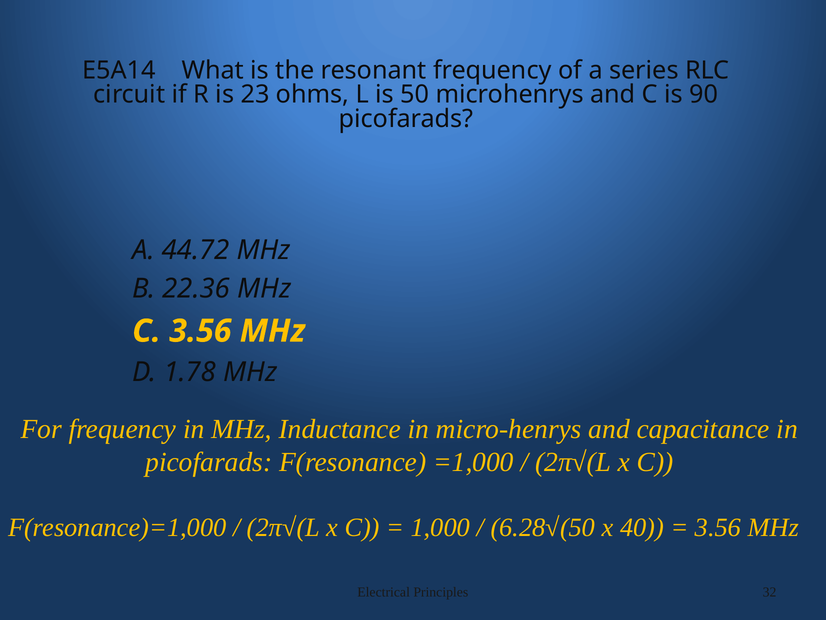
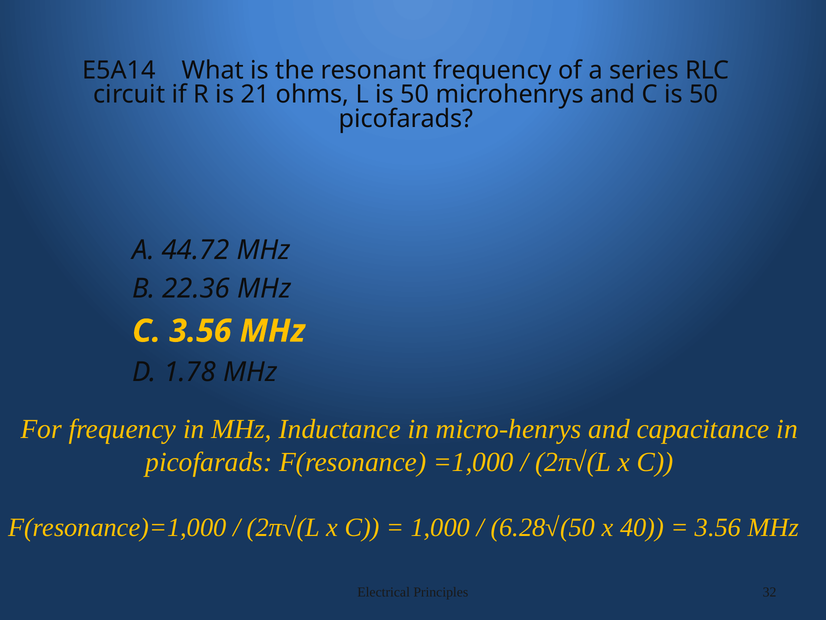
23: 23 -> 21 (255, 94)
C is 90: 90 -> 50 (704, 94)
